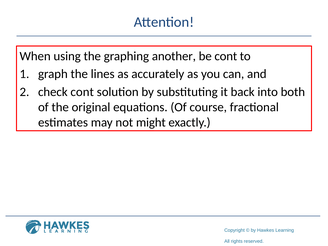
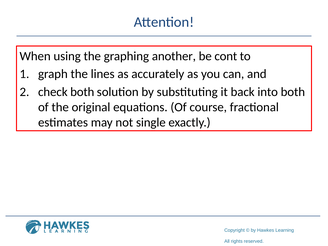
check cont: cont -> both (82, 92)
might: might -> single (151, 122)
